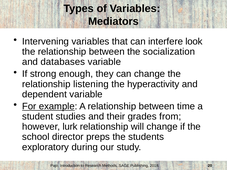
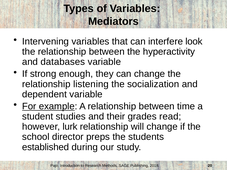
socialization: socialization -> hyperactivity (169, 52)
hyperactivity: hyperactivity -> socialization (153, 84)
from: from -> read (170, 117)
exploratory: exploratory -> established (46, 147)
